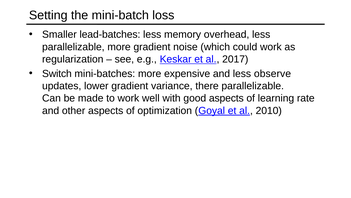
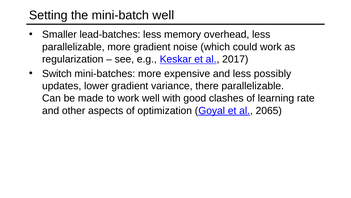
mini-batch loss: loss -> well (163, 15)
observe: observe -> possibly (273, 73)
good aspects: aspects -> clashes (226, 98)
2010: 2010 -> 2065 (269, 110)
